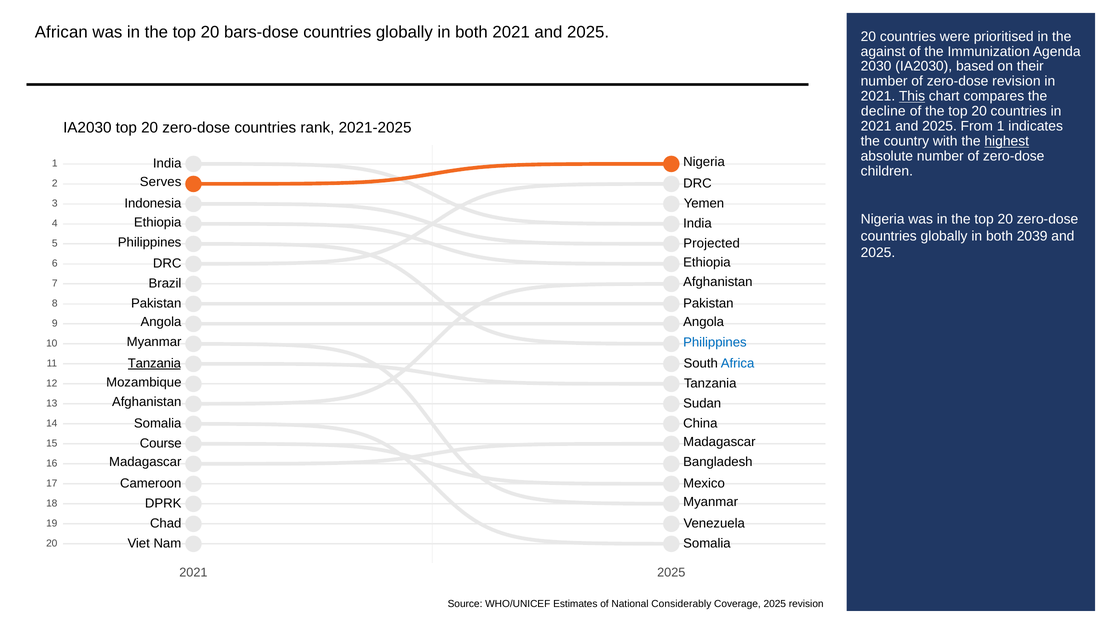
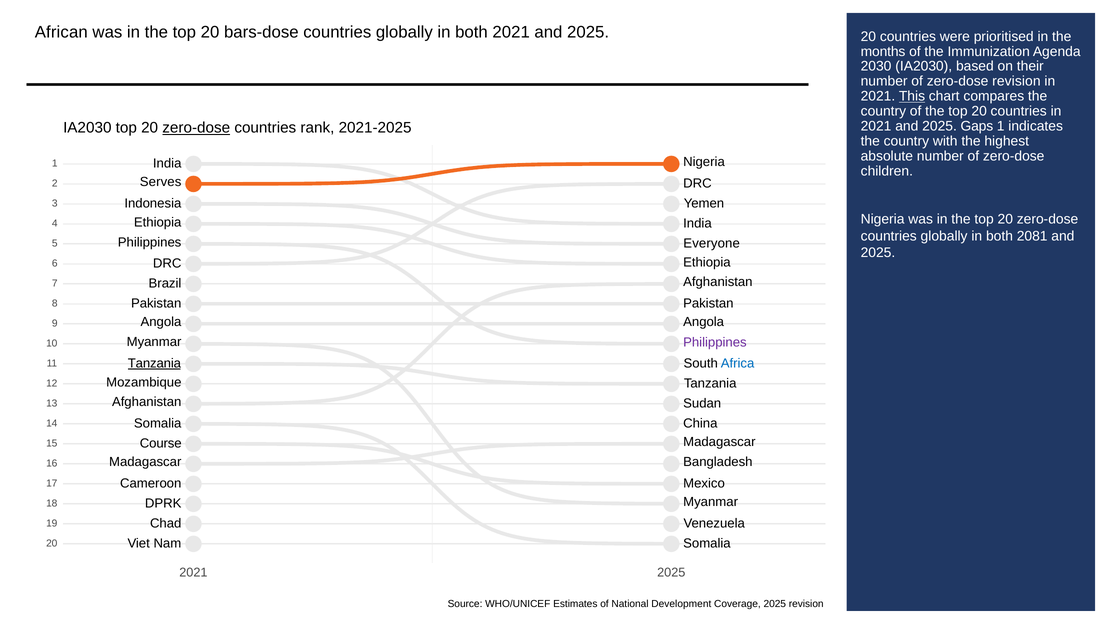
against: against -> months (883, 51)
decline: decline -> country (883, 111)
From: From -> Gaps (977, 126)
zero-dose underline: none -> present (196, 128)
highest underline: present -> none (1007, 141)
2039: 2039 -> 2081 (1032, 236)
Projected: Projected -> Everyone (712, 243)
Philippines colour: blue -> purple (715, 342)
Considerably: Considerably -> Development (681, 604)
